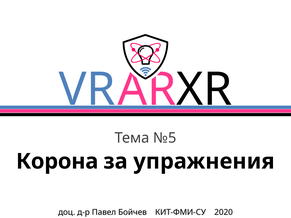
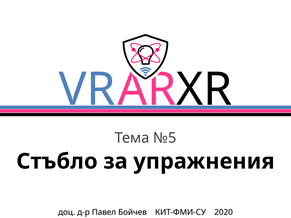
Корона: Корона -> Стъбло (57, 162)
